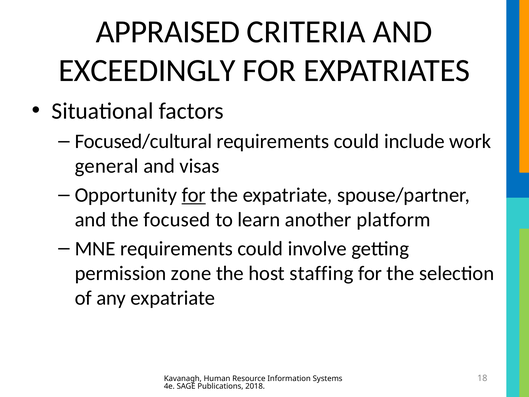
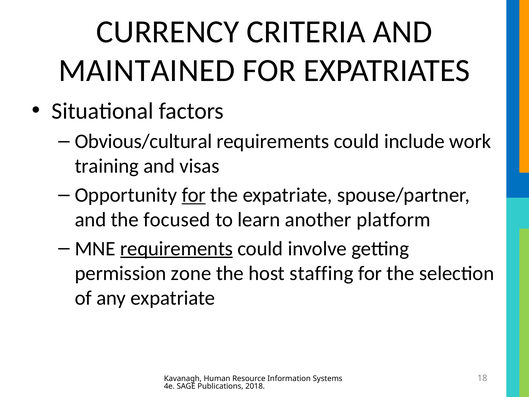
APPRAISED: APPRAISED -> CURRENCY (168, 32)
EXCEEDINGLY: EXCEEDINGLY -> MAINTAINED (147, 71)
Focused/cultural: Focused/cultural -> Obvious/cultural (143, 141)
general: general -> training (107, 166)
requirements underline: none -> present (177, 248)
